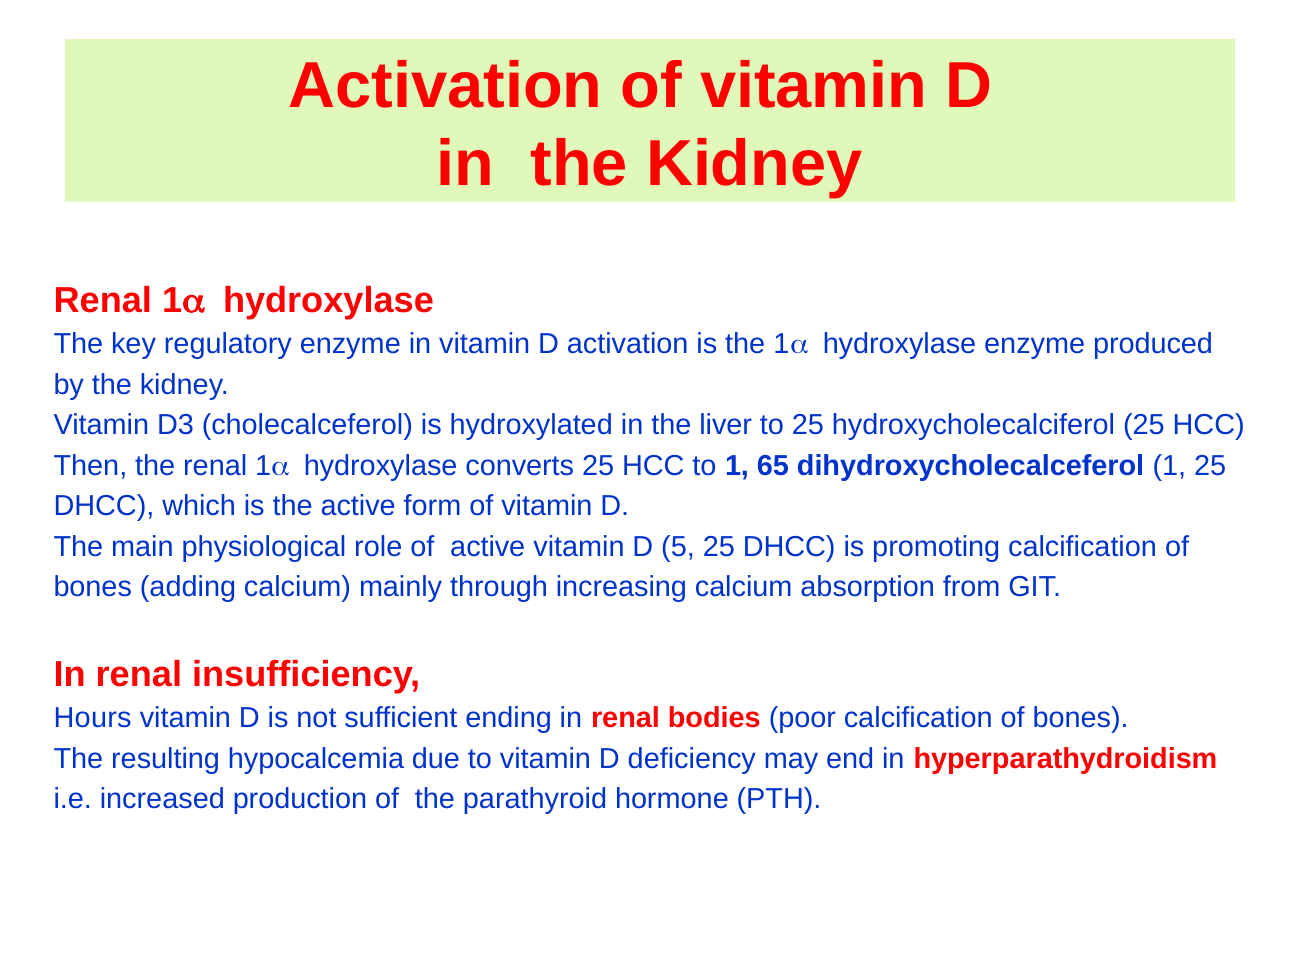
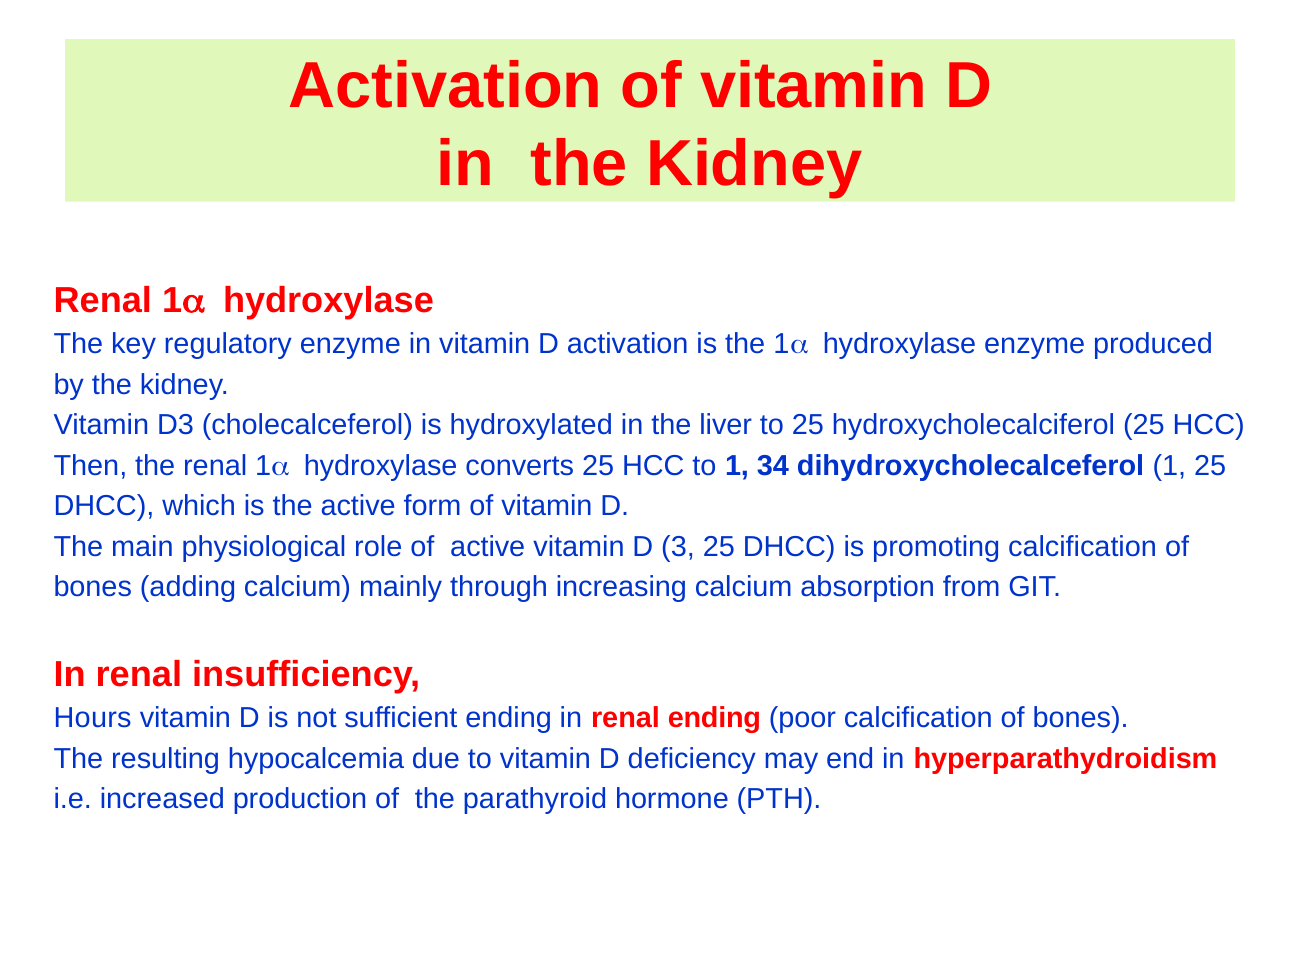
65: 65 -> 34 (773, 466)
5: 5 -> 3 (678, 547)
renal bodies: bodies -> ending (714, 718)
